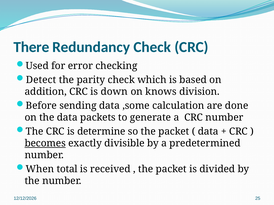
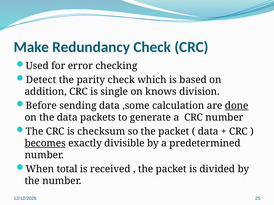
There: There -> Make (31, 47)
down: down -> single (114, 92)
done underline: none -> present (237, 106)
determine: determine -> checksum (101, 132)
